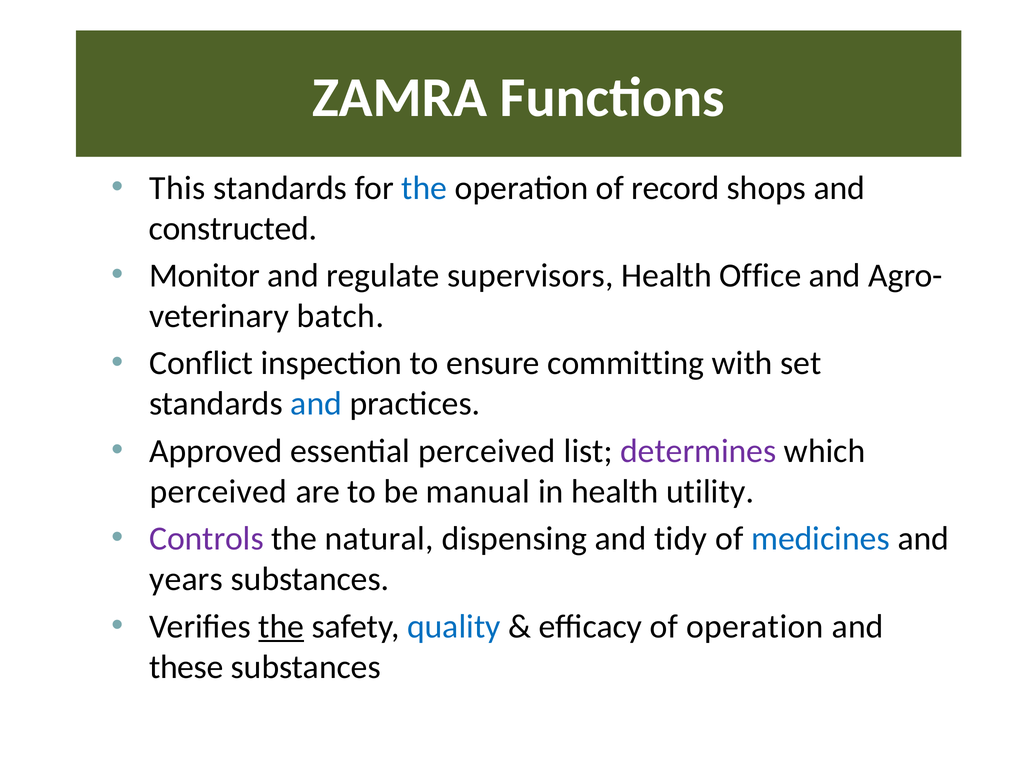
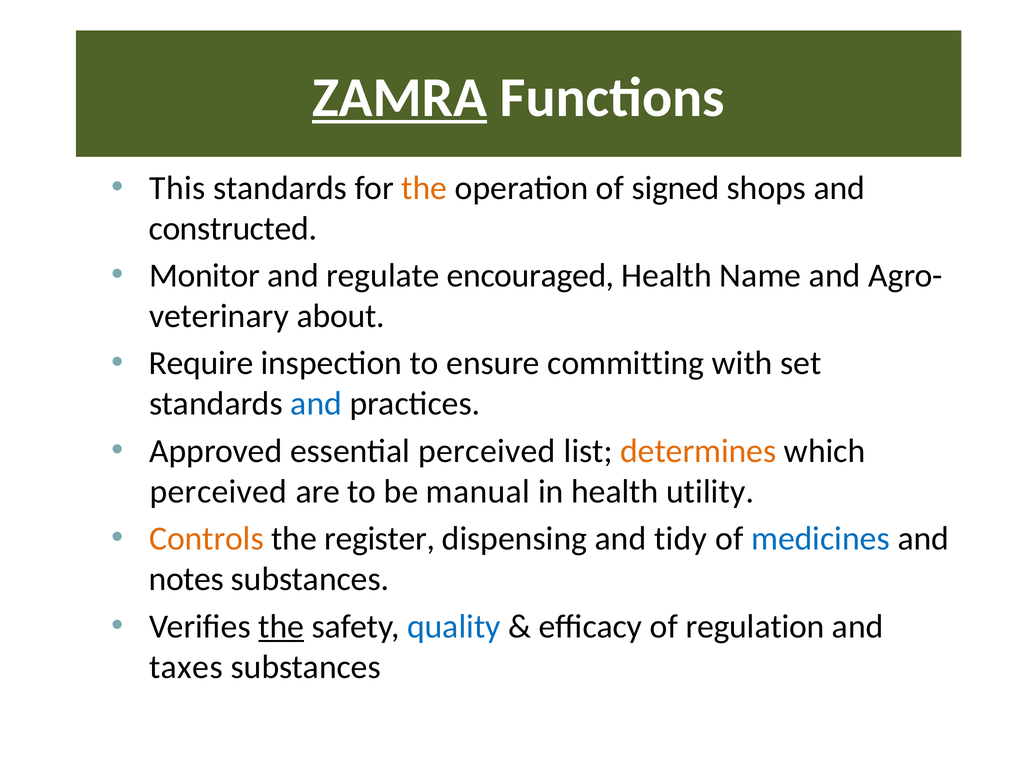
ZAMRA underline: none -> present (400, 98)
the colour: blue -> orange (424, 188)
record: record -> signed (676, 188)
supervisors: supervisors -> encouraged (531, 276)
Office: Office -> Name (760, 276)
batch: batch -> about (341, 316)
Conflict: Conflict -> Require (201, 363)
determines colour: purple -> orange (698, 451)
Controls colour: purple -> orange (206, 539)
natural: natural -> register (380, 539)
years: years -> notes (186, 579)
of operation: operation -> regulation (755, 626)
these: these -> taxes (186, 667)
